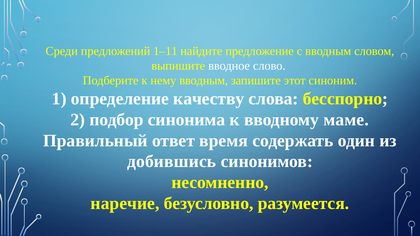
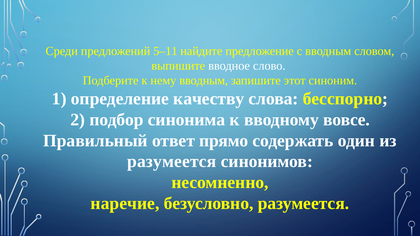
1–11: 1–11 -> 5–11 (165, 51)
маме: маме -> вовсе (346, 120)
время: время -> прямо (224, 141)
добившись: добившись -> разумеется (172, 162)
